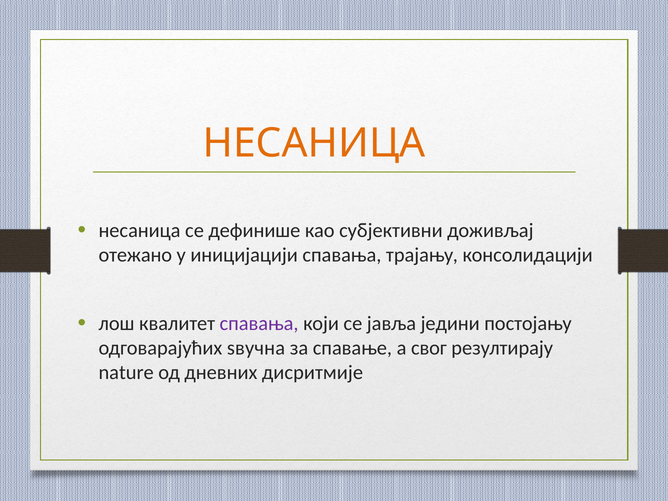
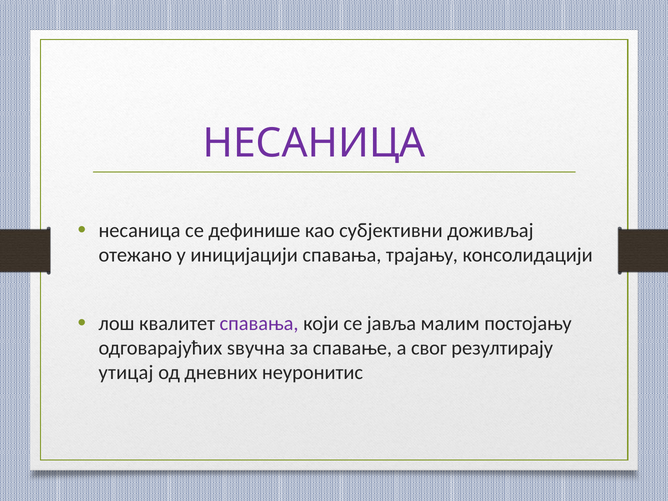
НЕСАНИЦА colour: orange -> purple (314, 143)
једини: једини -> малим (450, 323)
nature: nature -> утицај (126, 372)
дисритмиje: дисритмиje -> неуронитис (313, 372)
